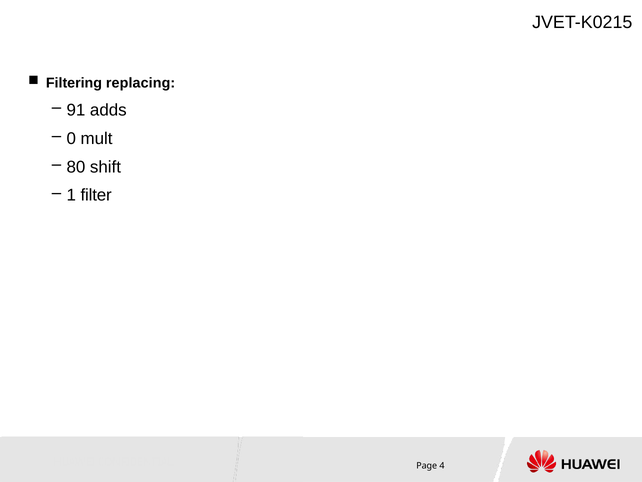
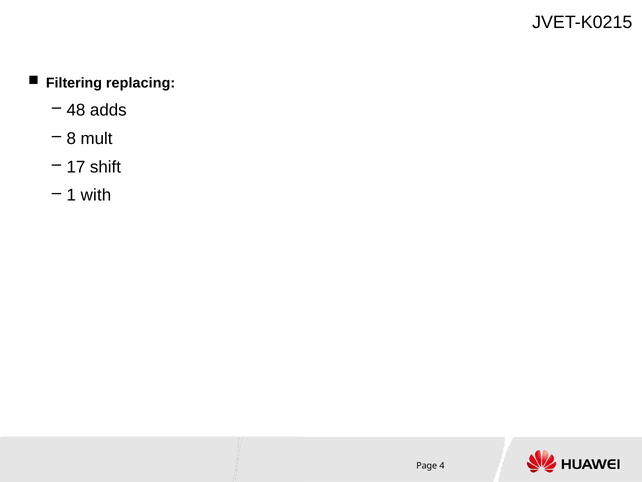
91: 91 -> 48 (76, 110)
0: 0 -> 8 (71, 138)
80: 80 -> 17 (76, 167)
filter: filter -> with (96, 195)
